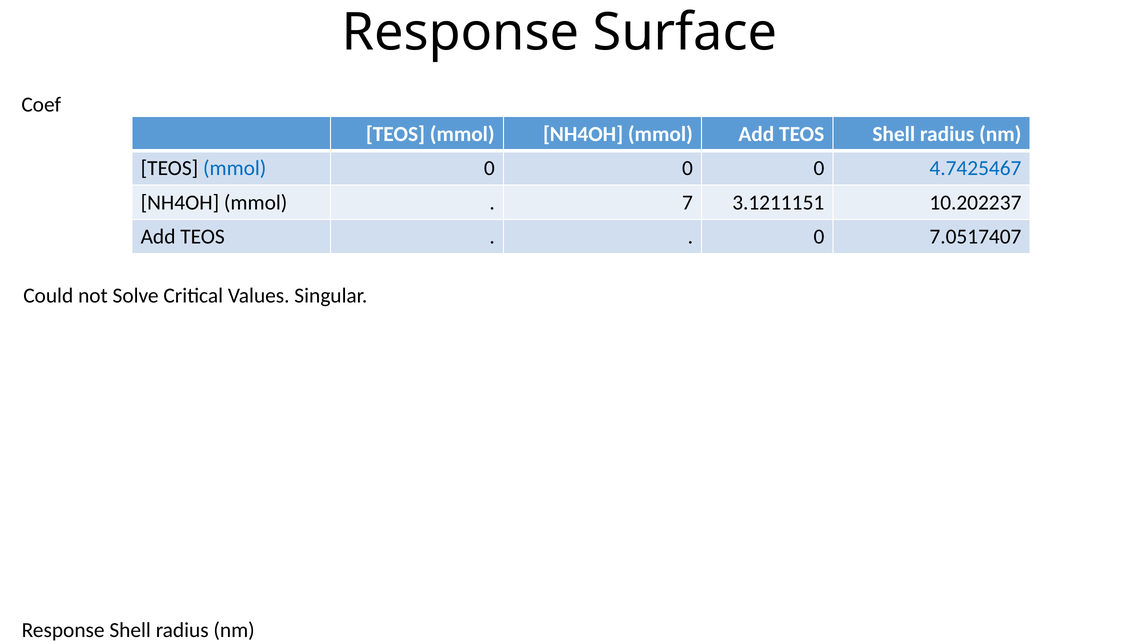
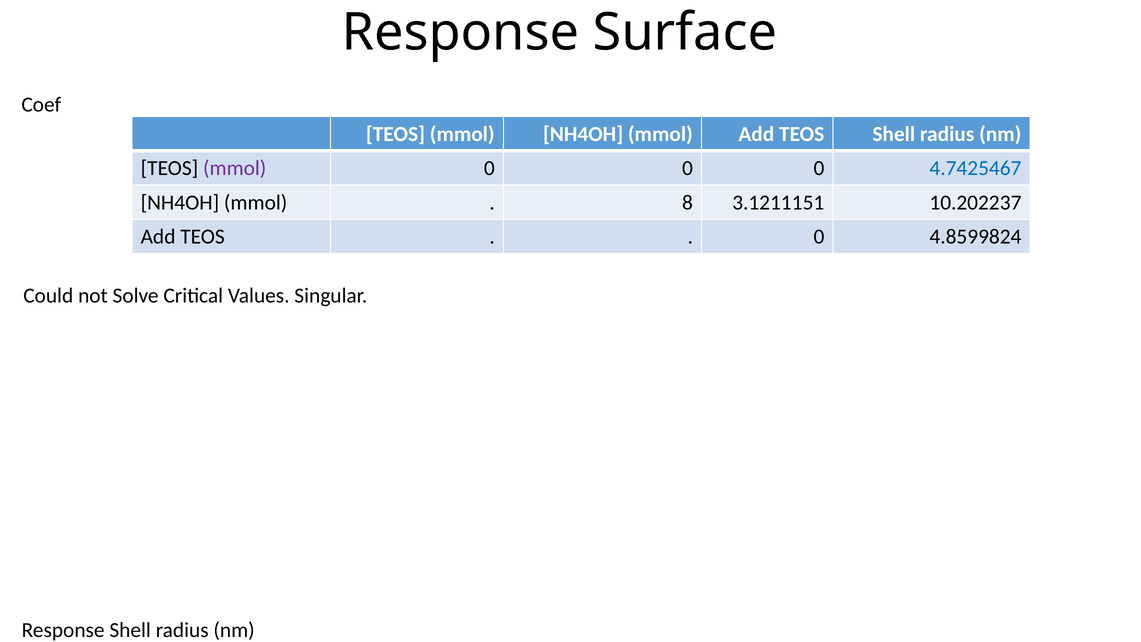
mmol colour: blue -> purple (235, 168)
7: 7 -> 8 (687, 203)
7.0517407: 7.0517407 -> 4.8599824 (975, 237)
